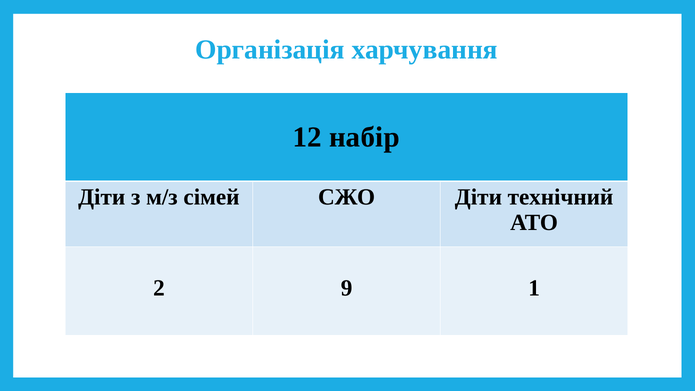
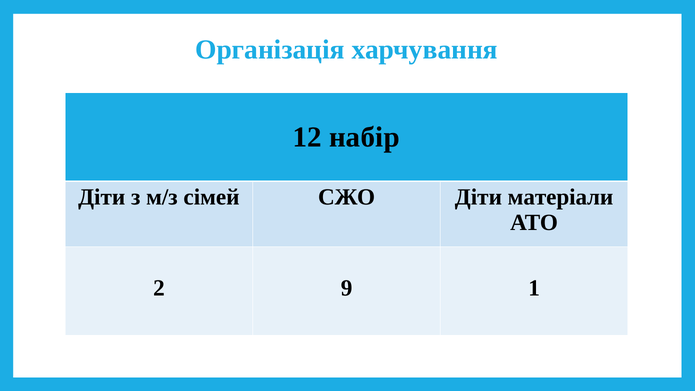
технічний: технічний -> матеріали (561, 197)
